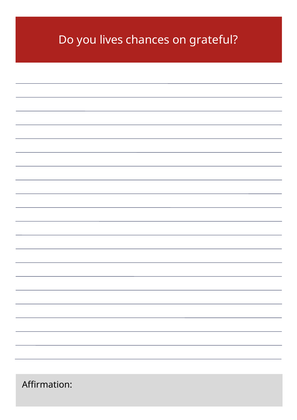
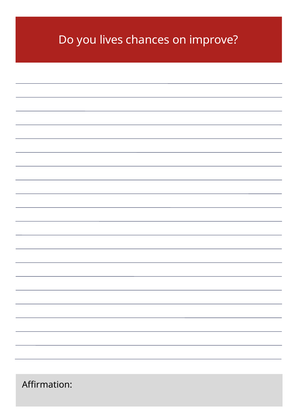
grateful: grateful -> improve (214, 40)
